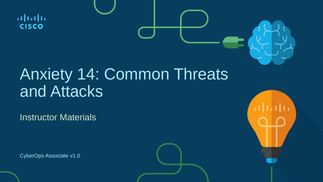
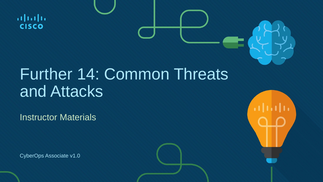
Anxiety: Anxiety -> Further (46, 74)
